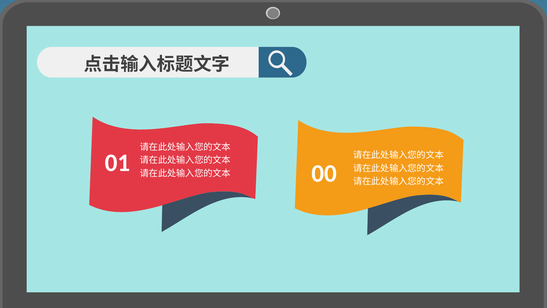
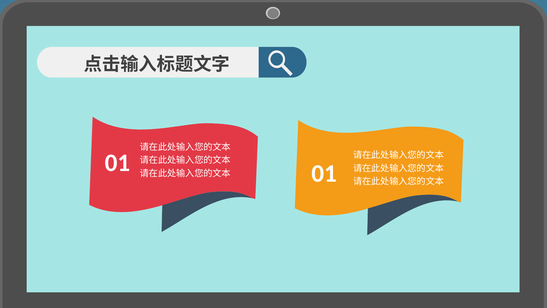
00: 00 -> 01 (324, 173)
